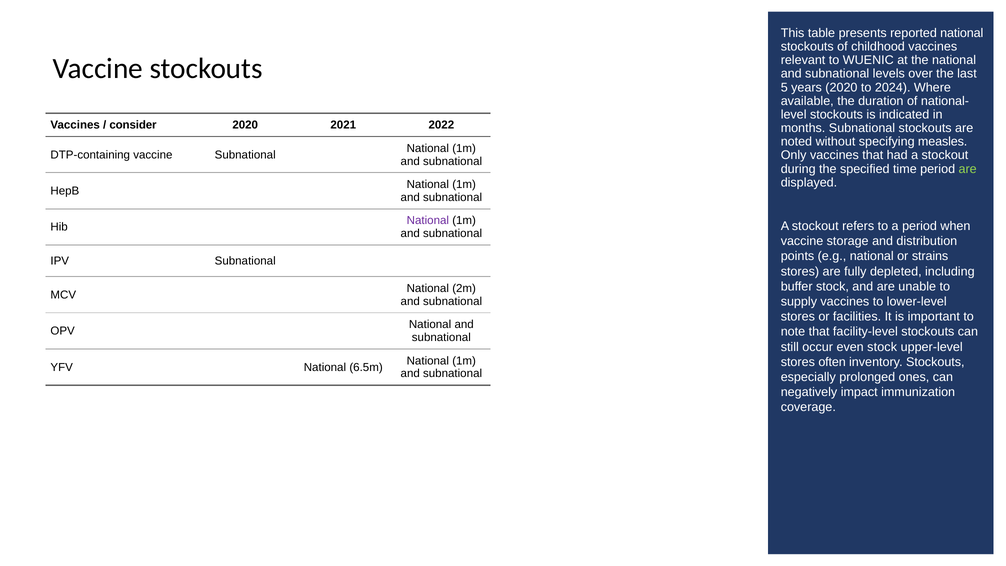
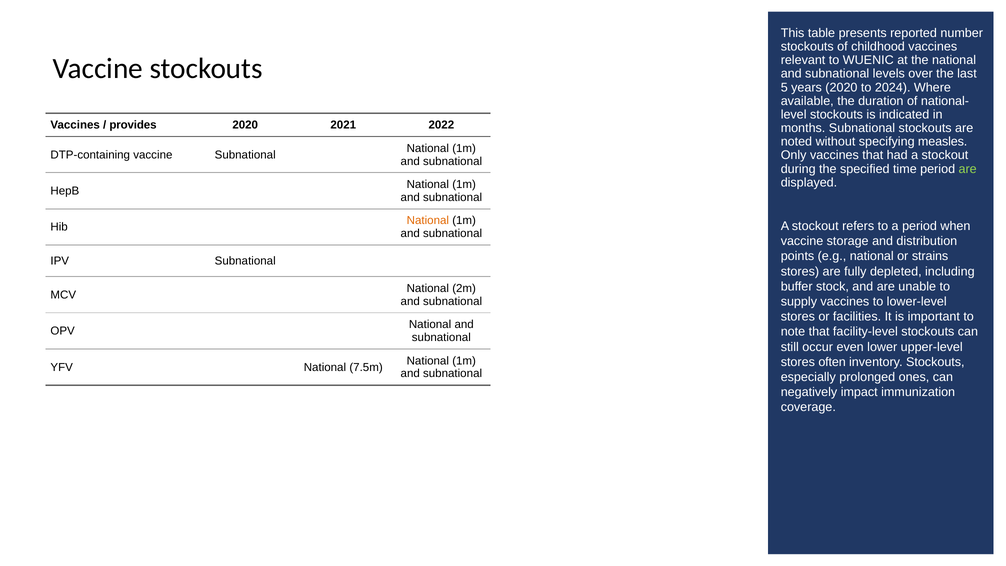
reported national: national -> number (962, 33)
consider: consider -> provides (133, 125)
National colour: purple -> orange (428, 221)
even stock: stock -> lower (882, 347)
6.5m: 6.5m -> 7.5m (366, 367)
